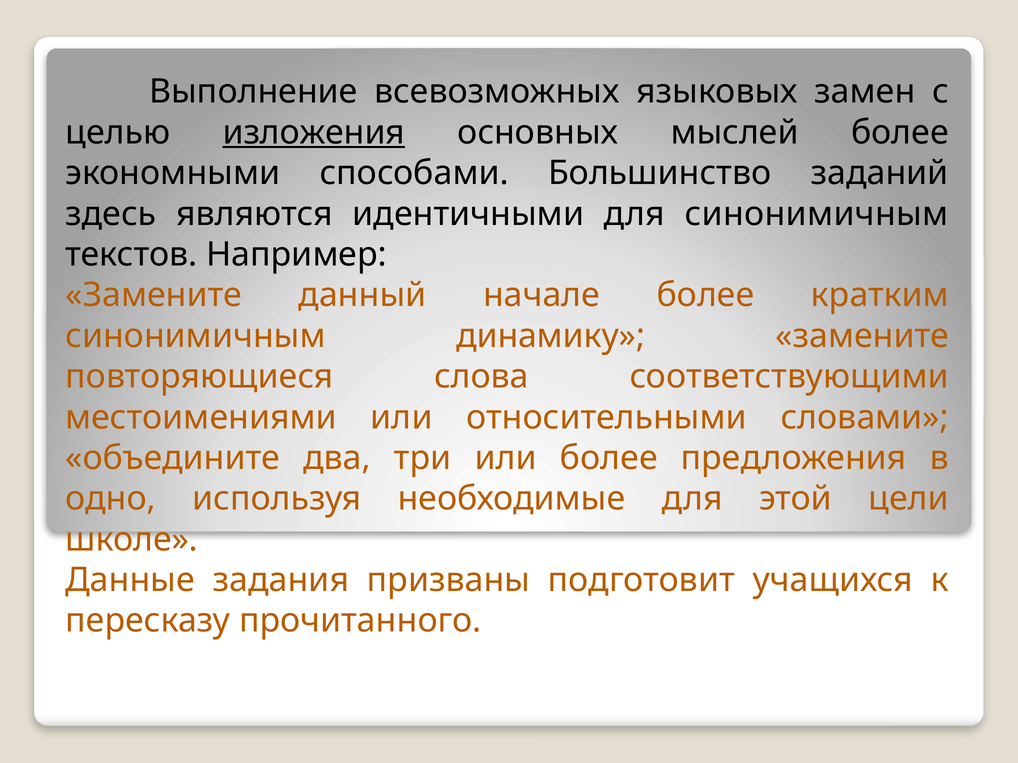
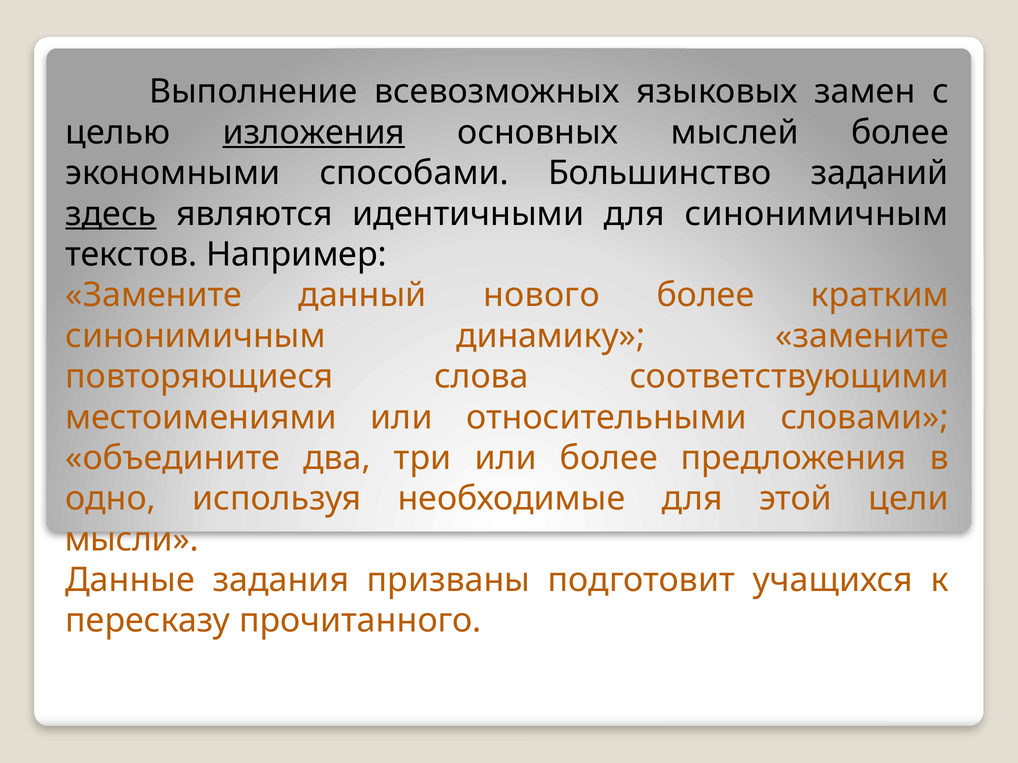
здесь underline: none -> present (111, 214)
начале: начале -> нового (541, 295)
школе: школе -> мысли (132, 540)
